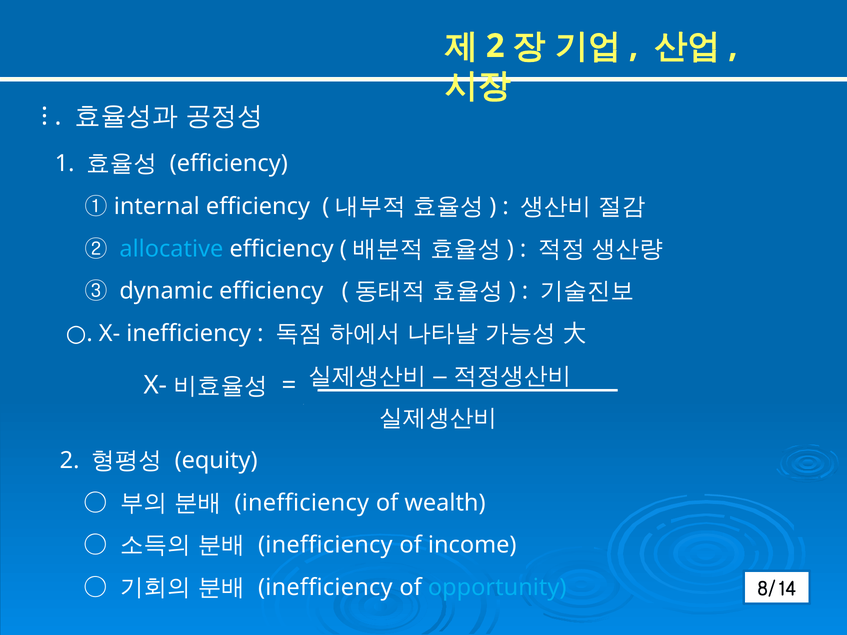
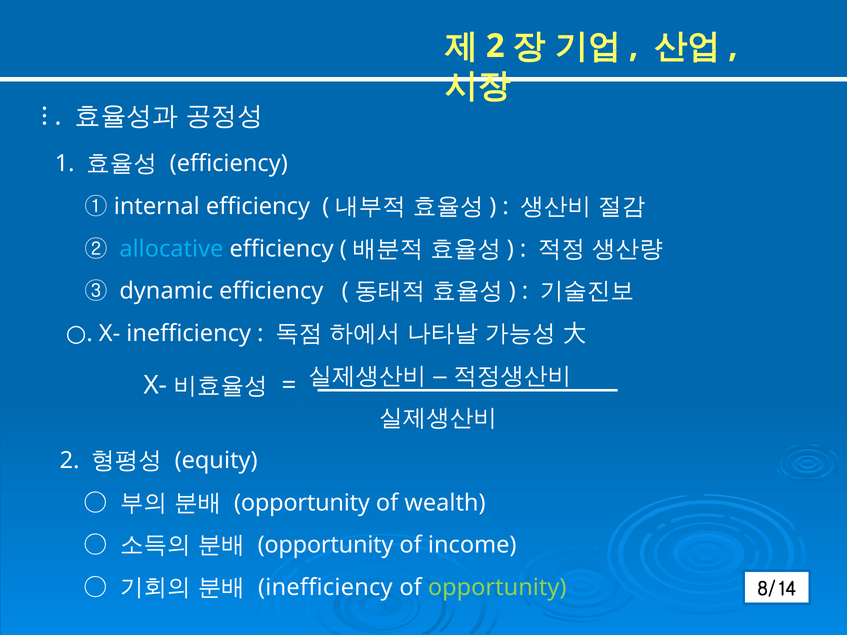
inefficiency: inefficiency -> opportunity (302, 503)
inefficiency: inefficiency -> opportunity (326, 545)
opportunity colour: light blue -> light green (497, 588)
